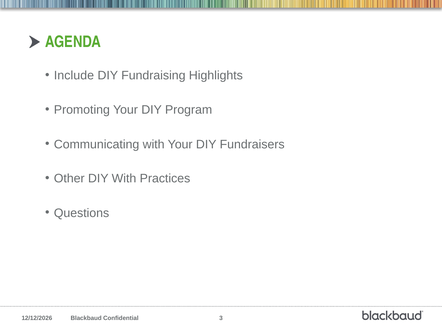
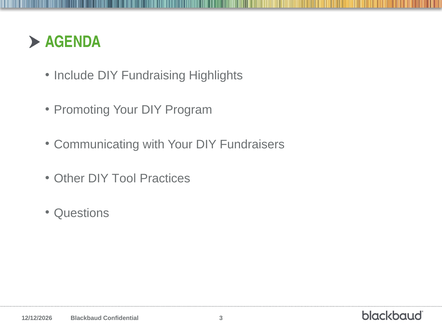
DIY With: With -> Tool (124, 179)
